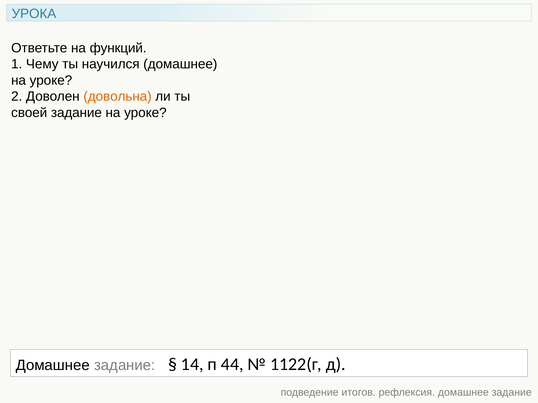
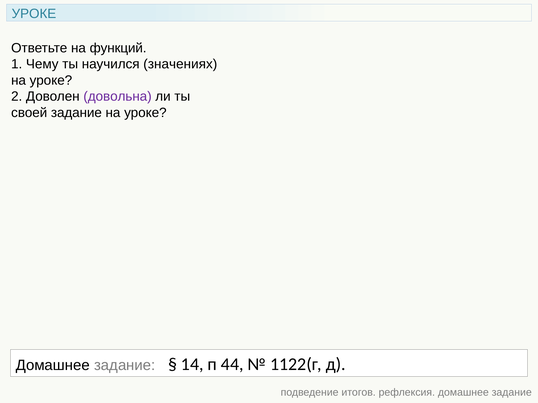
УРОКА: УРОКА -> УРОКЕ (34, 14)
научился домашнее: домашнее -> значениях (180, 64)
довольна colour: orange -> purple (118, 97)
